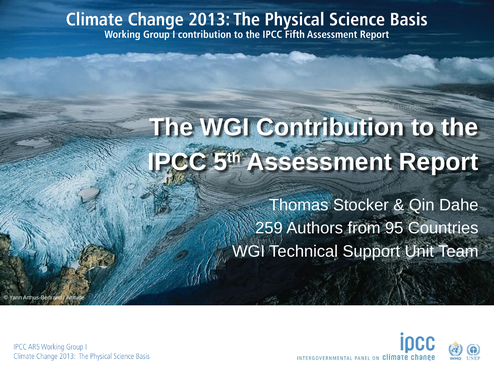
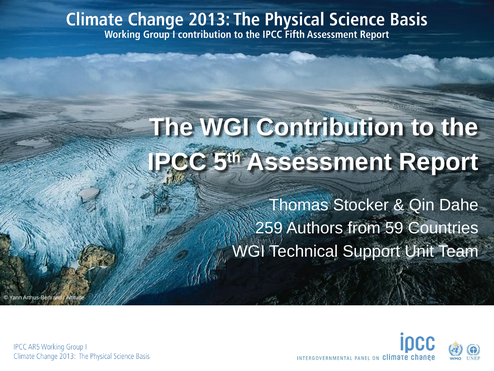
95: 95 -> 59 (394, 228)
